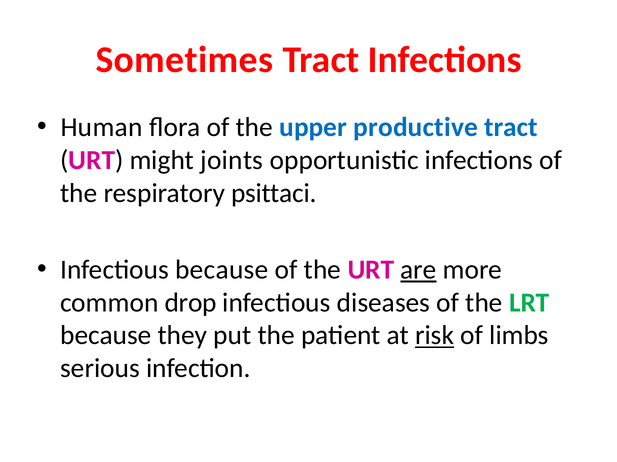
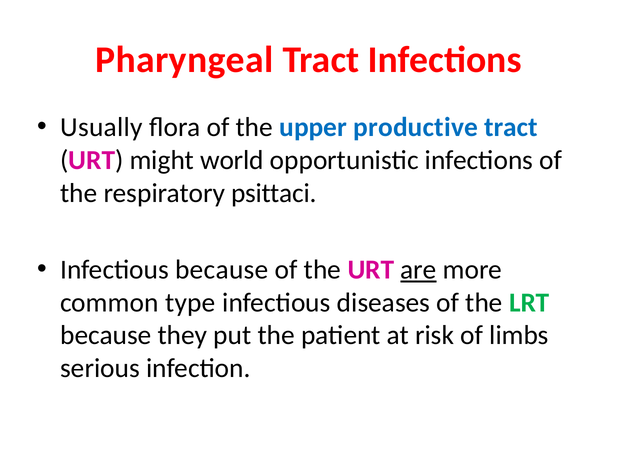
Sometimes: Sometimes -> Pharyngeal (184, 60)
Human: Human -> Usually (102, 128)
joints: joints -> world (232, 160)
drop: drop -> type (190, 303)
risk underline: present -> none (435, 336)
